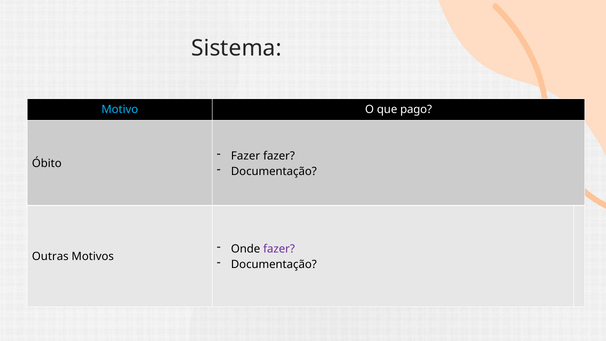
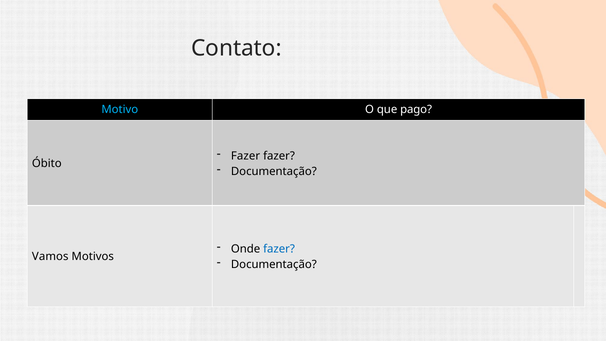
Sistema: Sistema -> Contato (236, 48)
fazer colour: purple -> blue (279, 249)
Outras: Outras -> Vamos (50, 257)
